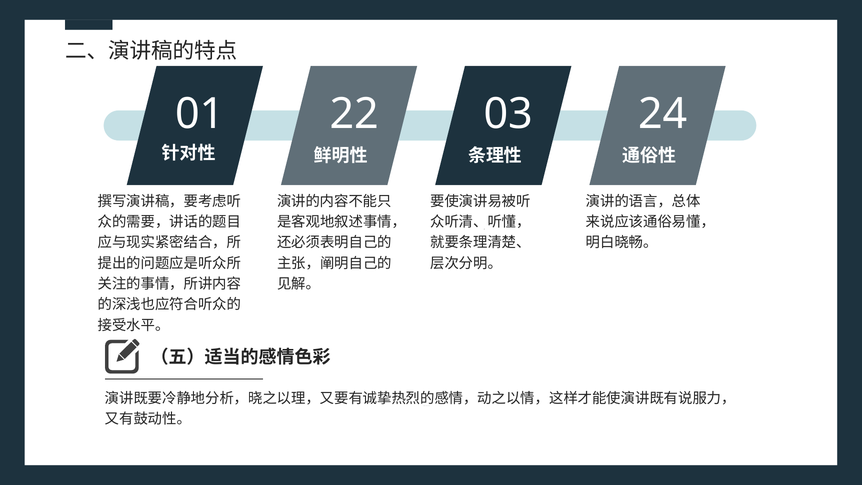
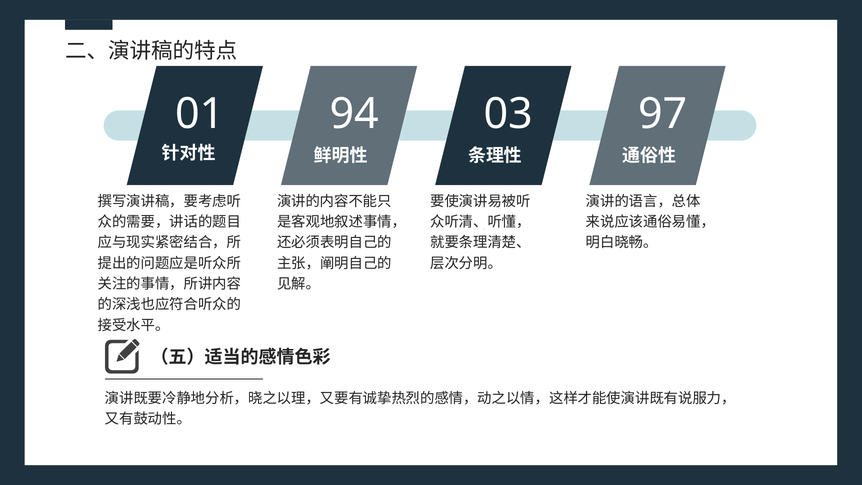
22: 22 -> 94 (354, 114)
24: 24 -> 97 (663, 114)
